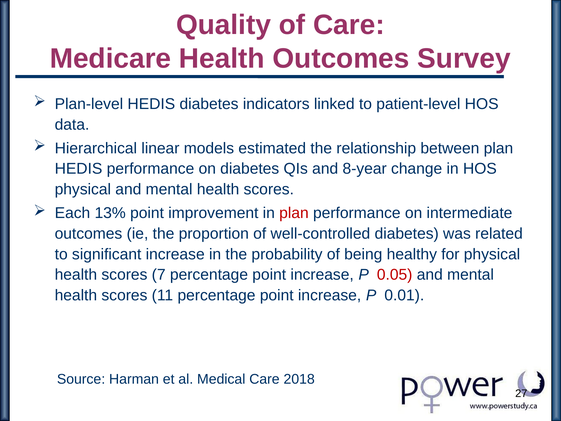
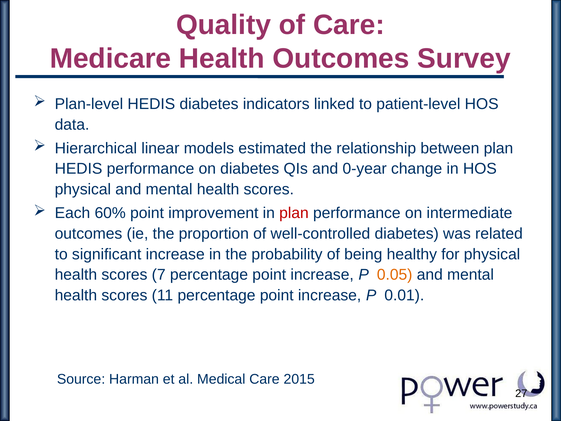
8-year: 8-year -> 0-year (365, 169)
13%: 13% -> 60% (110, 213)
0.05 colour: red -> orange (395, 275)
2018: 2018 -> 2015 (299, 379)
